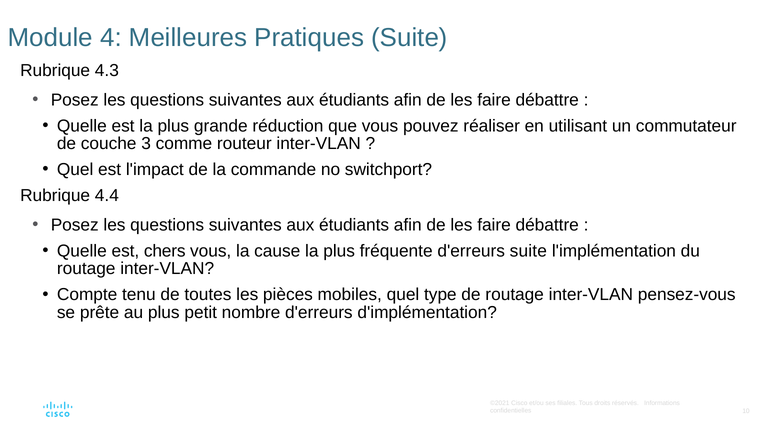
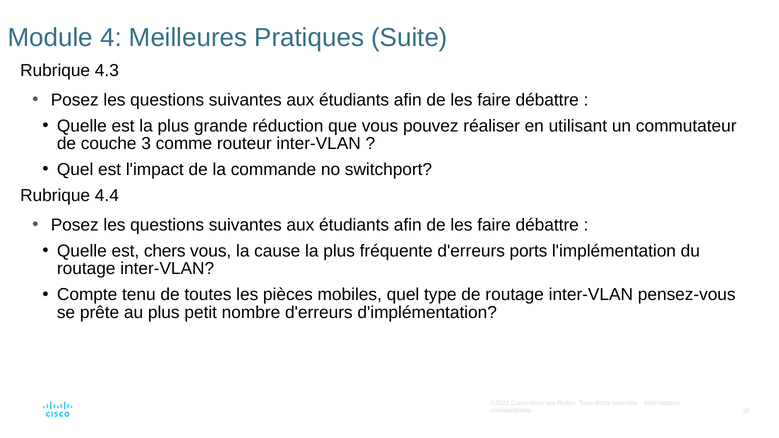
d'erreurs suite: suite -> ports (528, 251)
